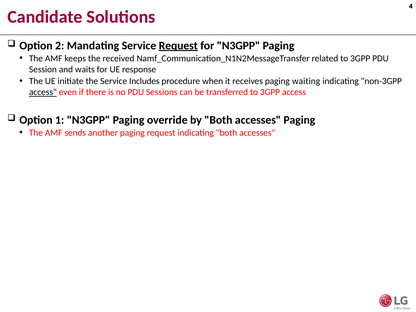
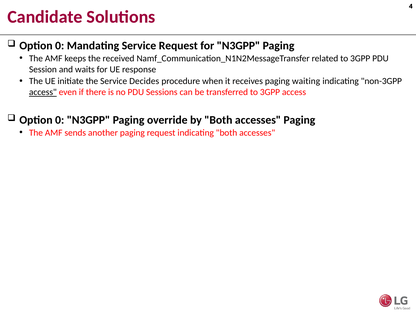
2: 2 -> 0 (60, 46)
Request underline: present -> none (178, 46)
Includes: Includes -> Decides (144, 81)
1: 1 -> 0 (60, 120)
